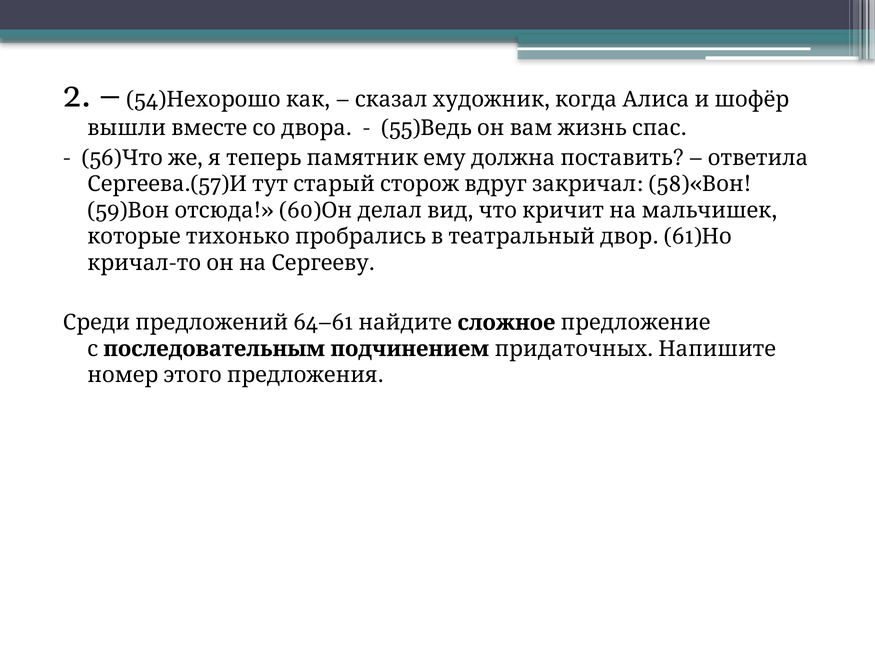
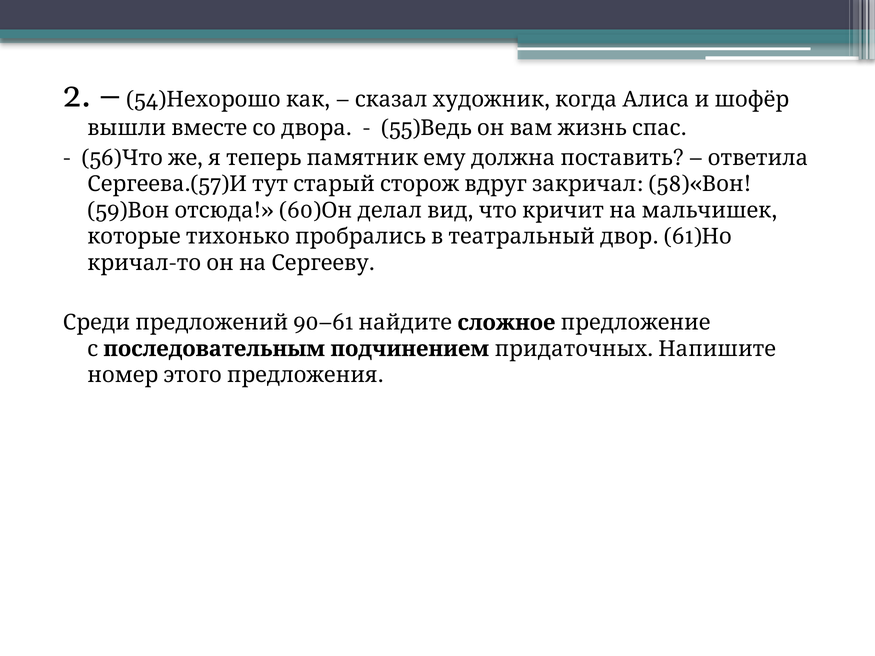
64–61: 64–61 -> 90–61 (323, 323)
